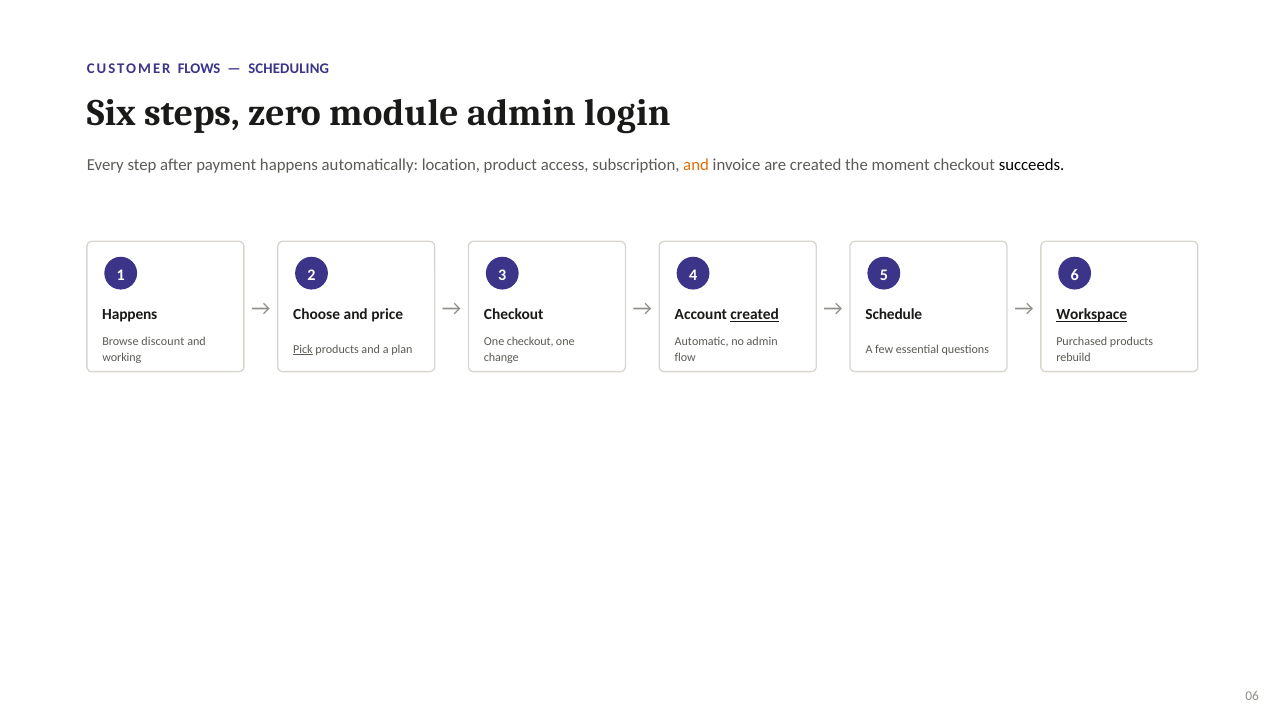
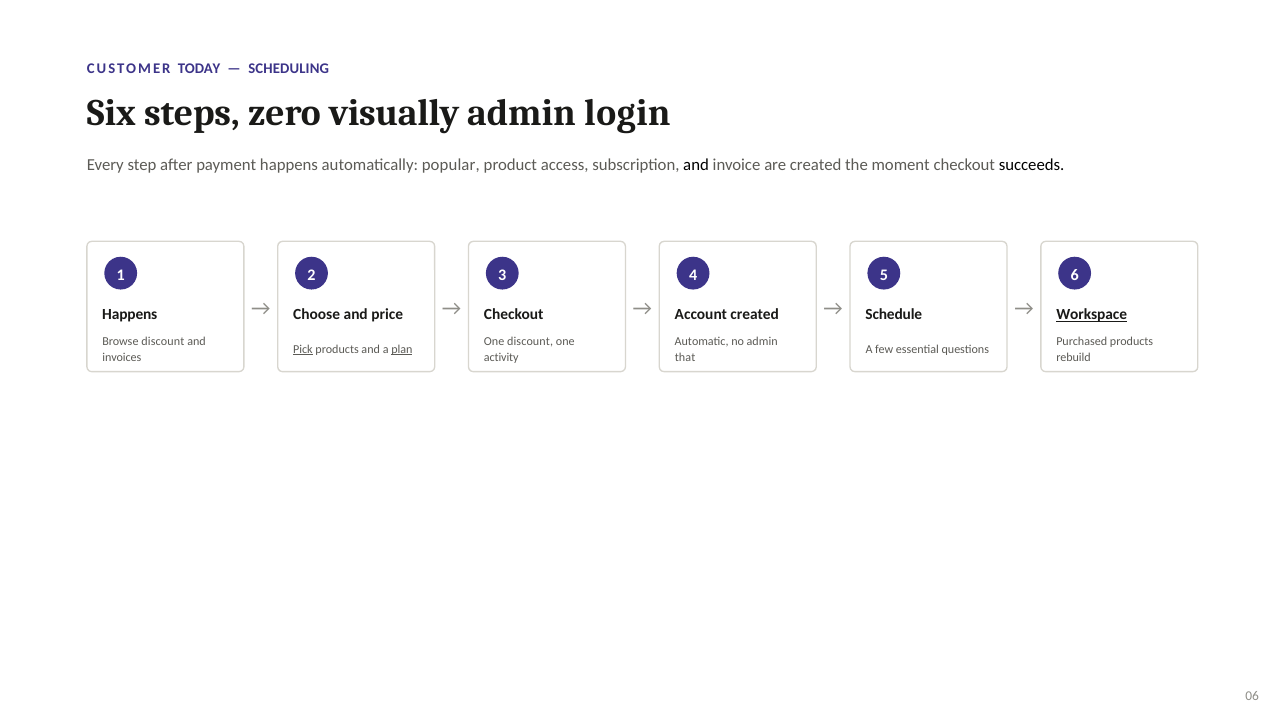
FLOWS: FLOWS -> TODAY (199, 69)
module: module -> visually (394, 114)
location: location -> popular (451, 165)
and colour: orange -> black (696, 165)
created underline: present -> none (755, 315)
One checkout: checkout -> discount (530, 341)
plan underline: none -> present (402, 349)
working: working -> invoices (122, 357)
change: change -> activity (501, 357)
flow: flow -> that (685, 357)
